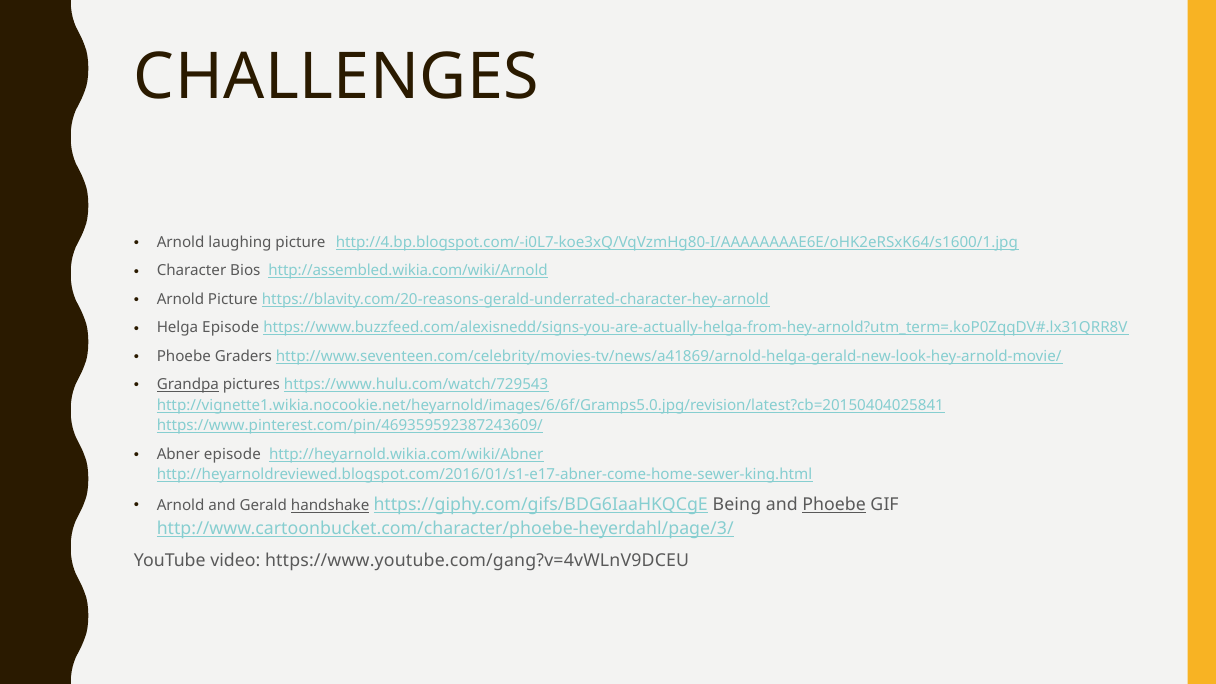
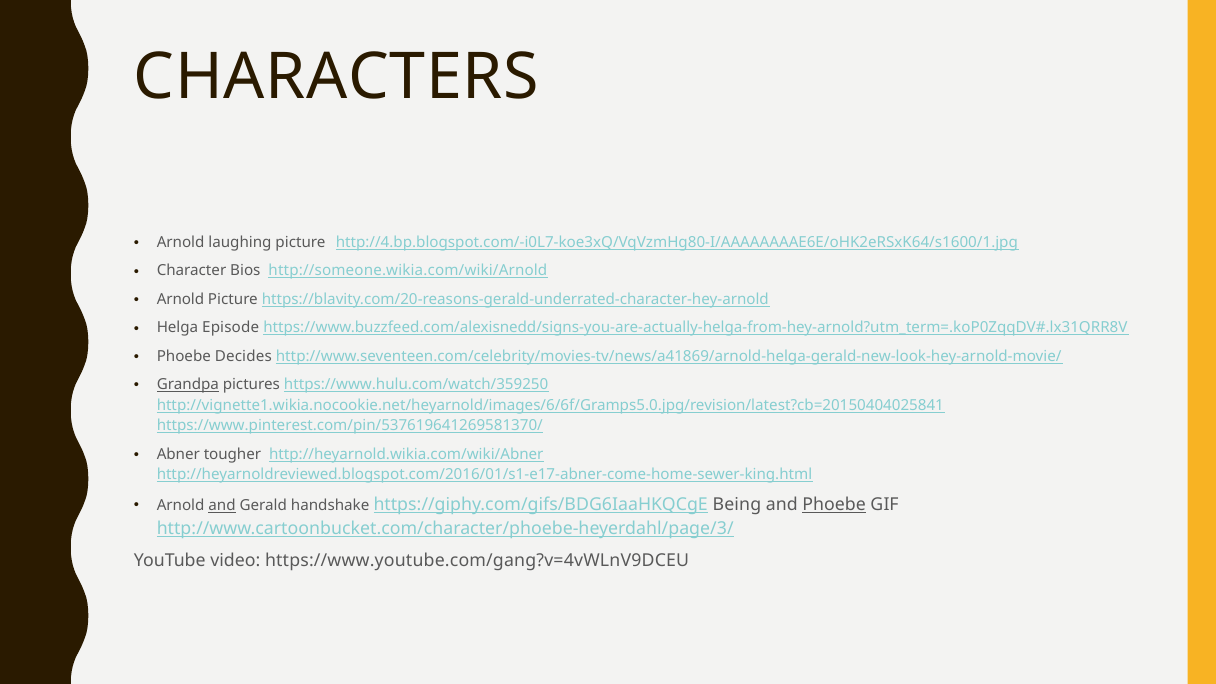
CHALLENGES: CHALLENGES -> CHARACTERS (336, 77)
http://assembled.wikia.com/wiki/Arnold: http://assembled.wikia.com/wiki/Arnold -> http://someone.wikia.com/wiki/Arnold (408, 271)
Graders: Graders -> Decides (243, 356)
https://www.hulu.com/watch/729543: https://www.hulu.com/watch/729543 -> https://www.hulu.com/watch/359250 (416, 385)
https://www.pinterest.com/pin/469359592387243609/: https://www.pinterest.com/pin/469359592387243609/ -> https://www.pinterest.com/pin/537619641269581370/ (350, 426)
Abner episode: episode -> tougher (232, 454)
and underline: none -> present (222, 505)
handshake underline: present -> none (330, 505)
